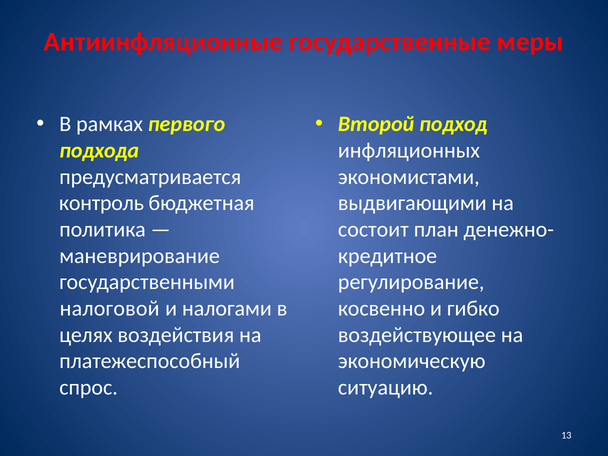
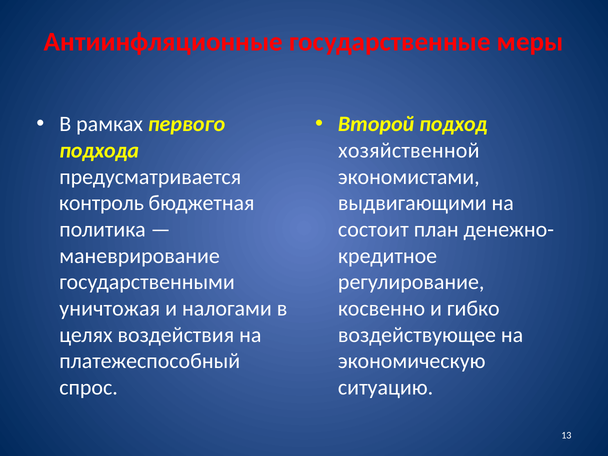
инфляционных: инфляционных -> хозяйственной (409, 150)
налоговой: налоговой -> уничтожая (110, 308)
